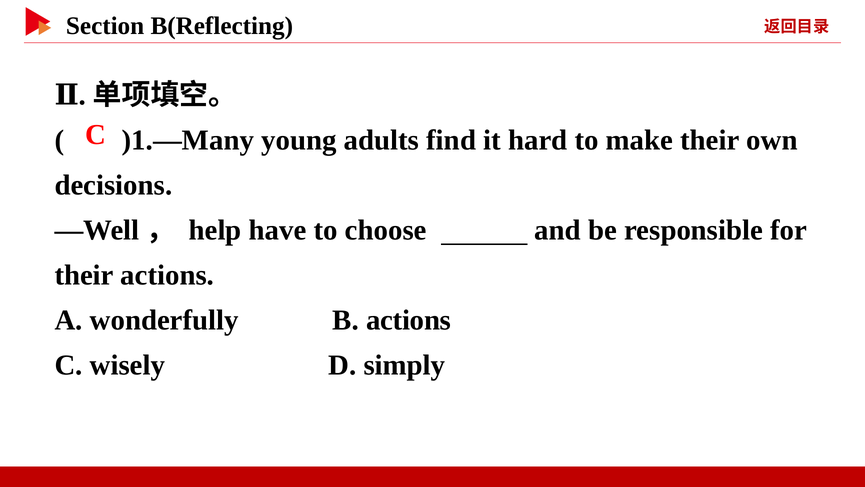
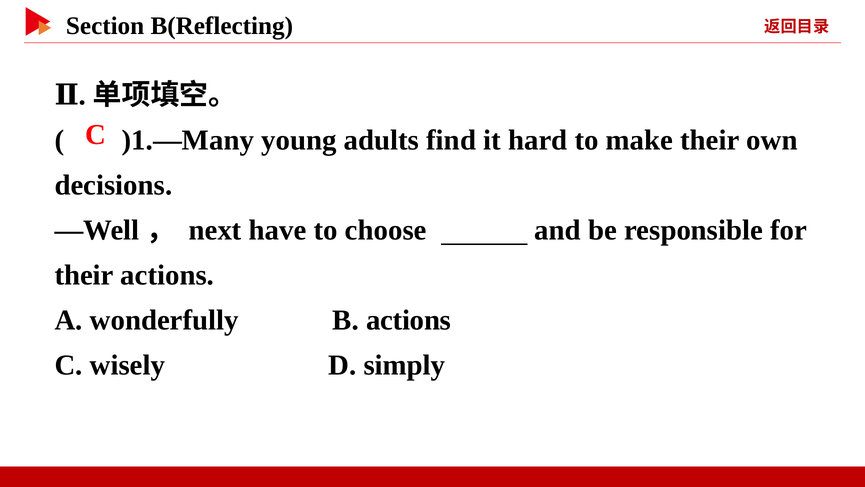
help: help -> next (215, 230)
